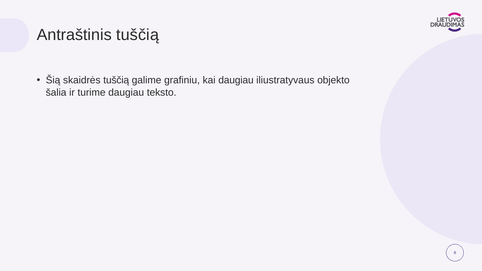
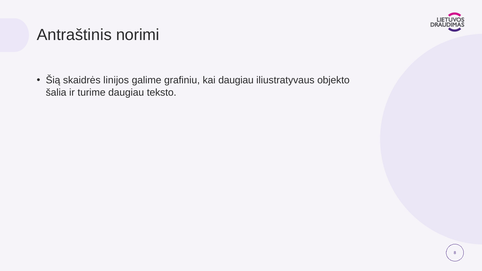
Antraštinis tuščią: tuščią -> norimi (138, 35)
skaidrės tuščią: tuščią -> linijos (116, 80)
